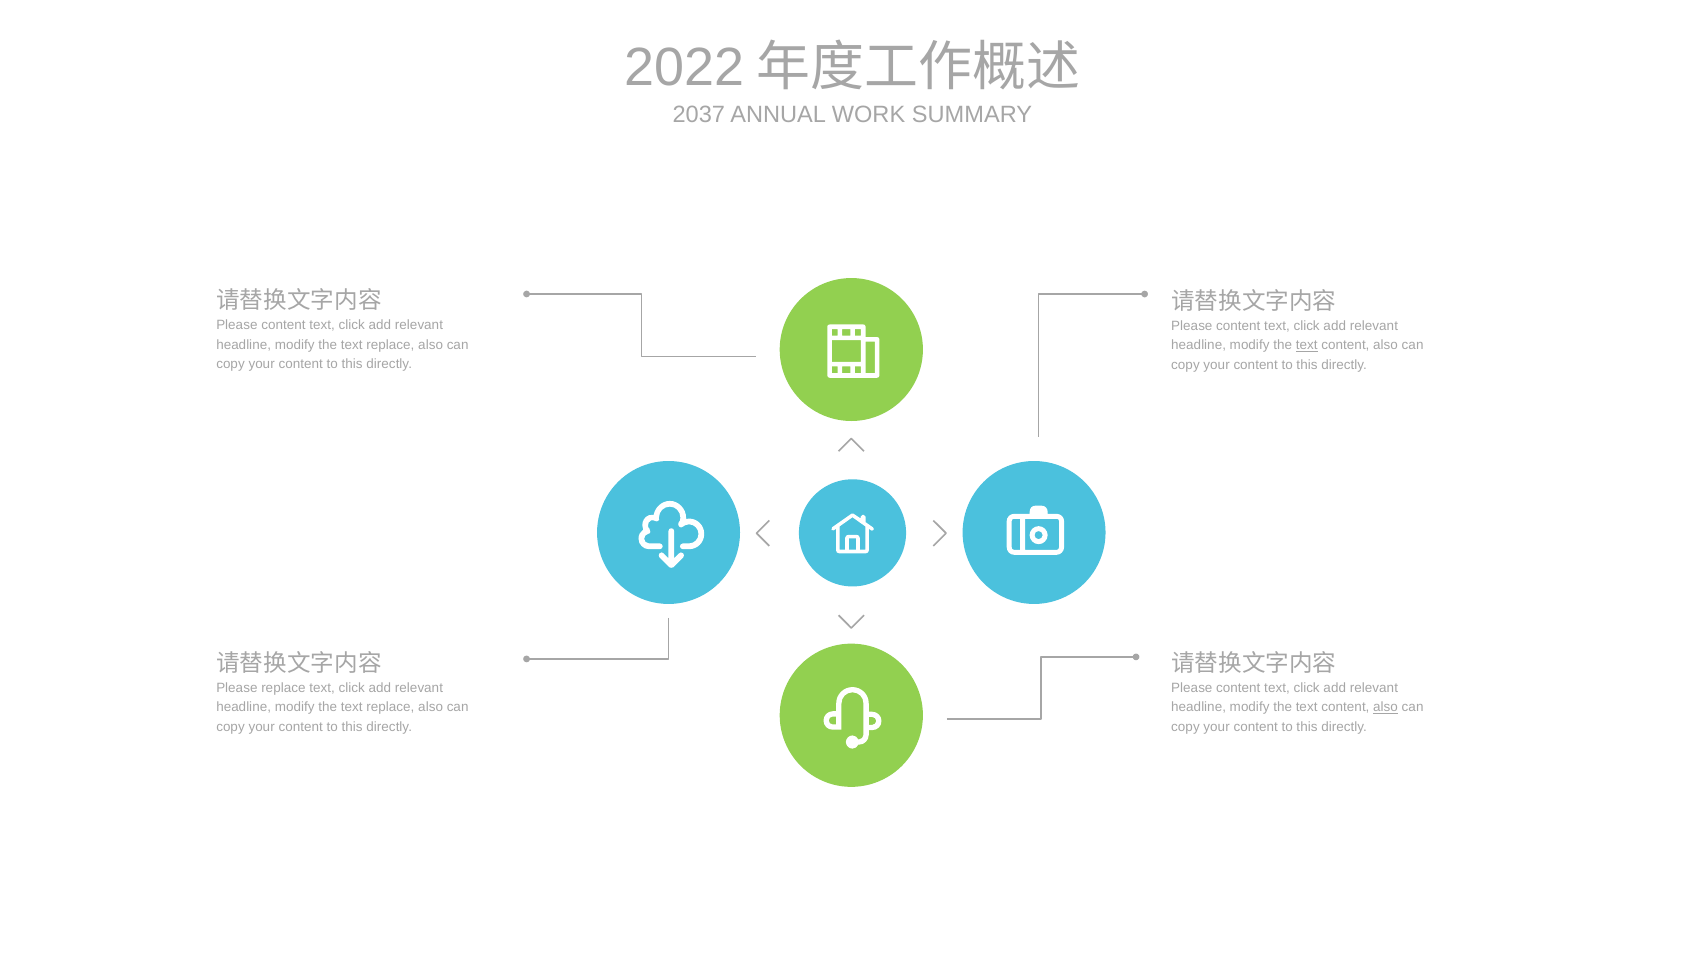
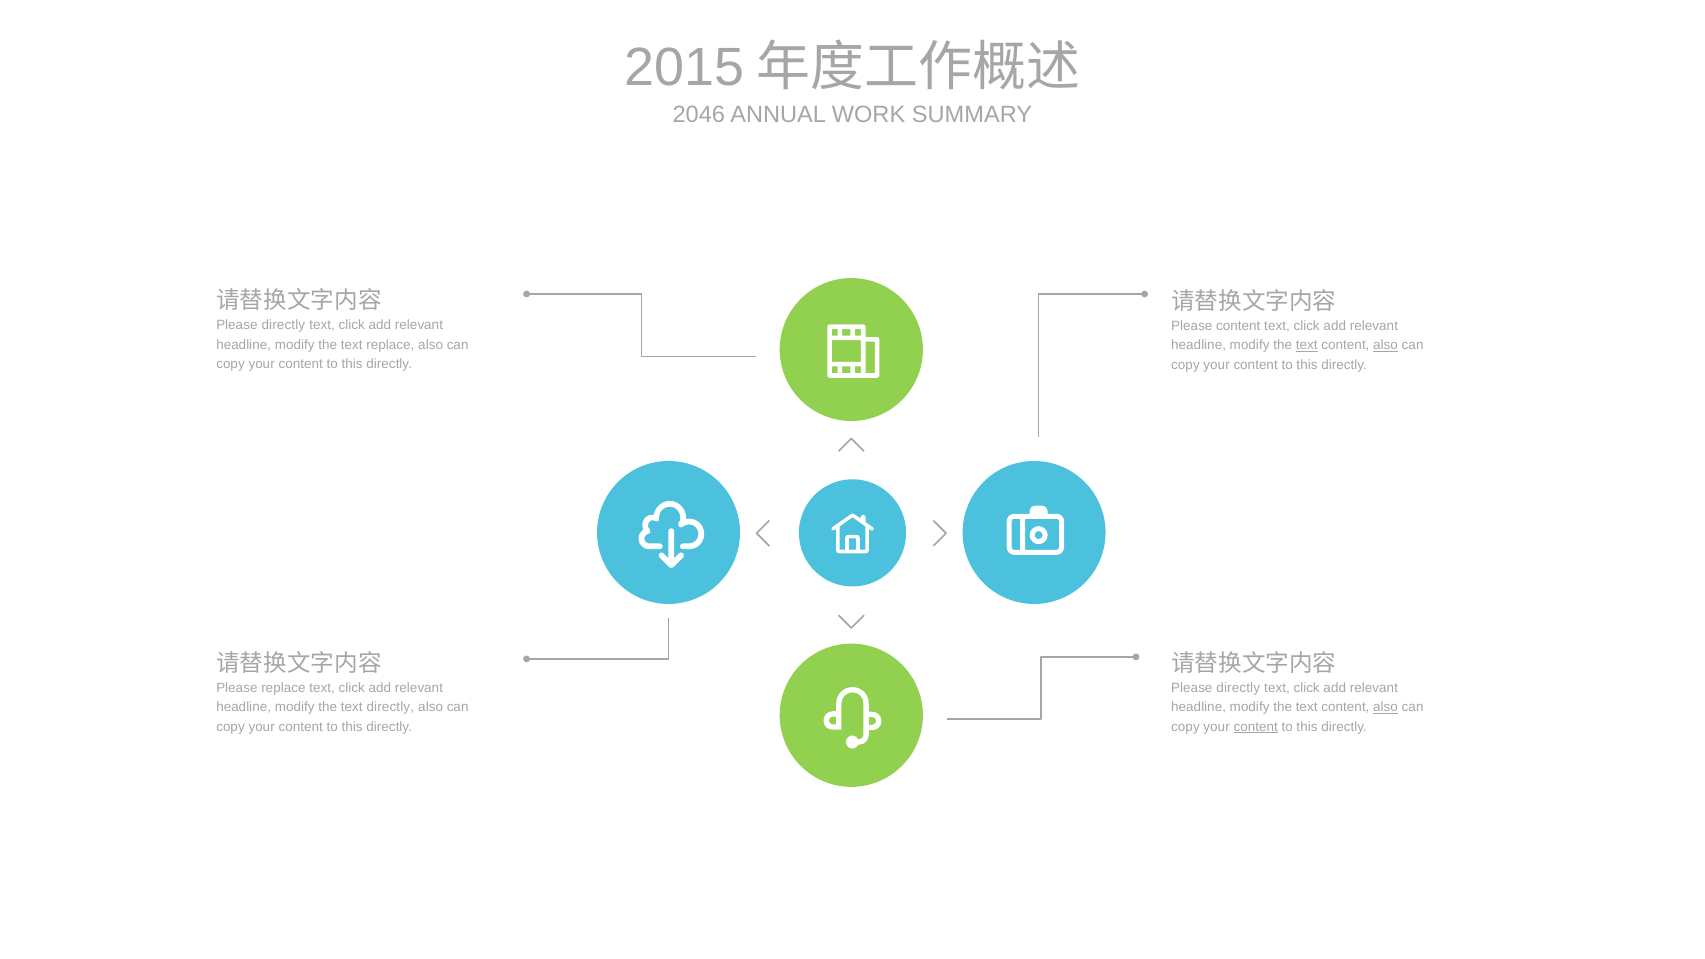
2022: 2022 -> 2015 (684, 67)
2037: 2037 -> 2046 (699, 114)
content: content -> directly (283, 325)
also underline: none -> present (1385, 345)
content: content -> directly (1238, 688)
replace: replace -> directly (390, 707)
content underline: none -> present (1256, 727)
